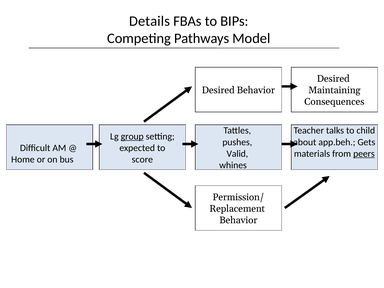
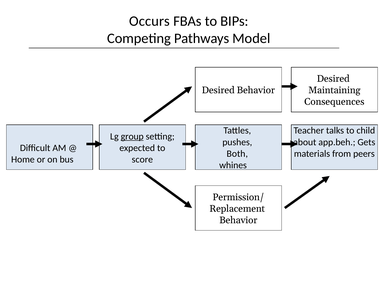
Details: Details -> Occurs (149, 21)
Valid: Valid -> Both (237, 154)
peers underline: present -> none (364, 154)
